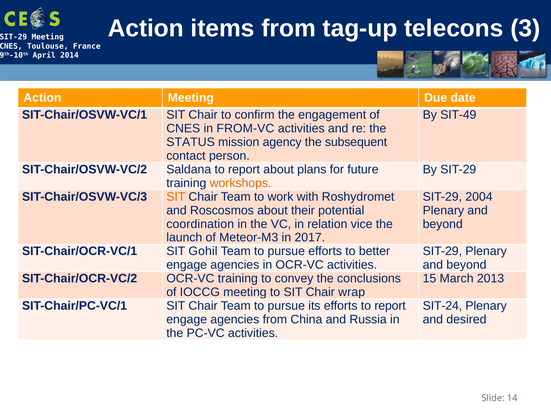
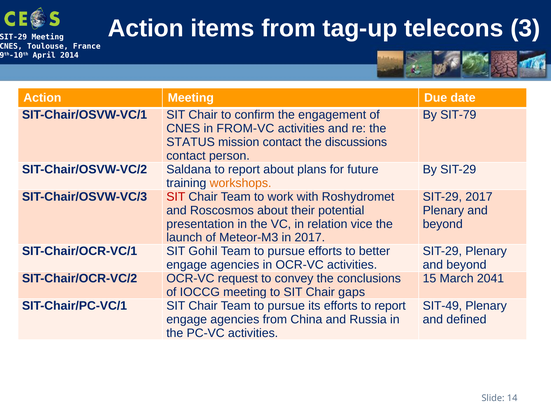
SIT-49: SIT-49 -> SIT-79 (458, 115)
mission agency: agency -> contact (282, 142)
subsequent: subsequent -> discussions (356, 142)
SIT colour: orange -> red (176, 196)
SIT-29 2004: 2004 -> 2017 (479, 196)
coordination: coordination -> presentation (200, 224)
OCR-VC training: training -> request (238, 278)
2013: 2013 -> 2041 (491, 278)
wrap: wrap -> gaps (352, 292)
SIT-24: SIT-24 -> SIT-49 (442, 305)
desired: desired -> defined (466, 319)
